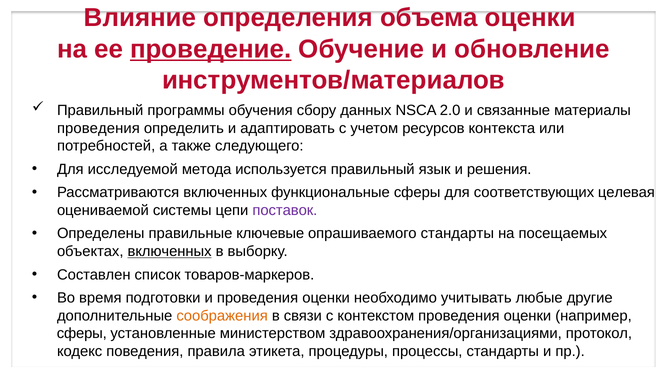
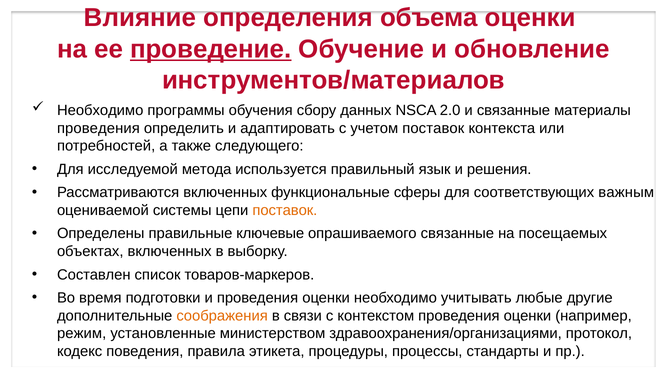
Правильный: Правильный -> Необходимо (100, 110)
учетом ресурсов: ресурсов -> поставок (433, 128)
целевая: целевая -> важным (626, 193)
поставок colour: purple -> orange (285, 210)
опрашиваемого стандарты: стандарты -> связанные (457, 234)
включенных underline: present -> none (170, 251)
сферы: сферы -> режим (82, 334)
